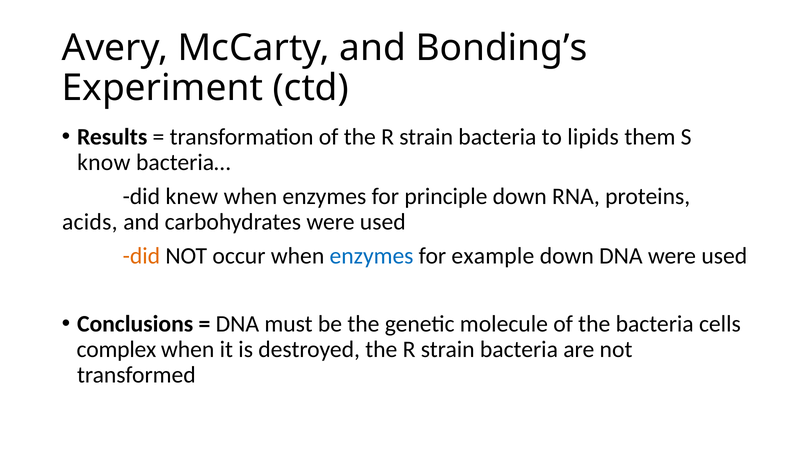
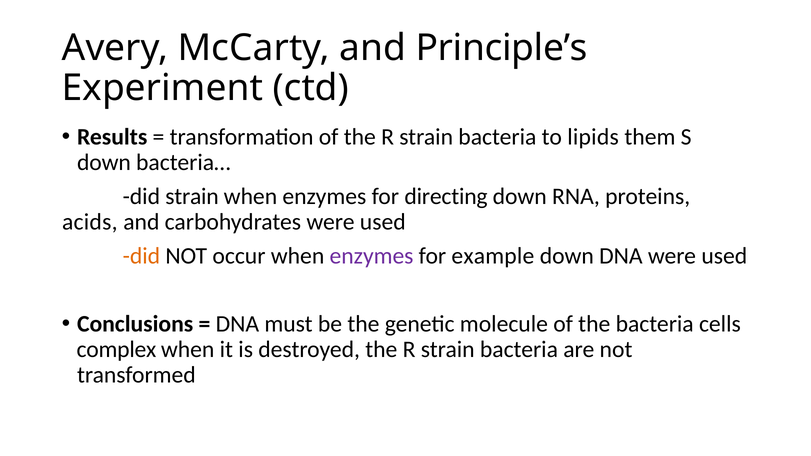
Bonding’s: Bonding’s -> Principle’s (502, 48)
know: know -> down (104, 163)
did knew: knew -> strain (192, 197)
principle: principle -> directing (446, 197)
enzymes colour: blue -> purple (372, 256)
